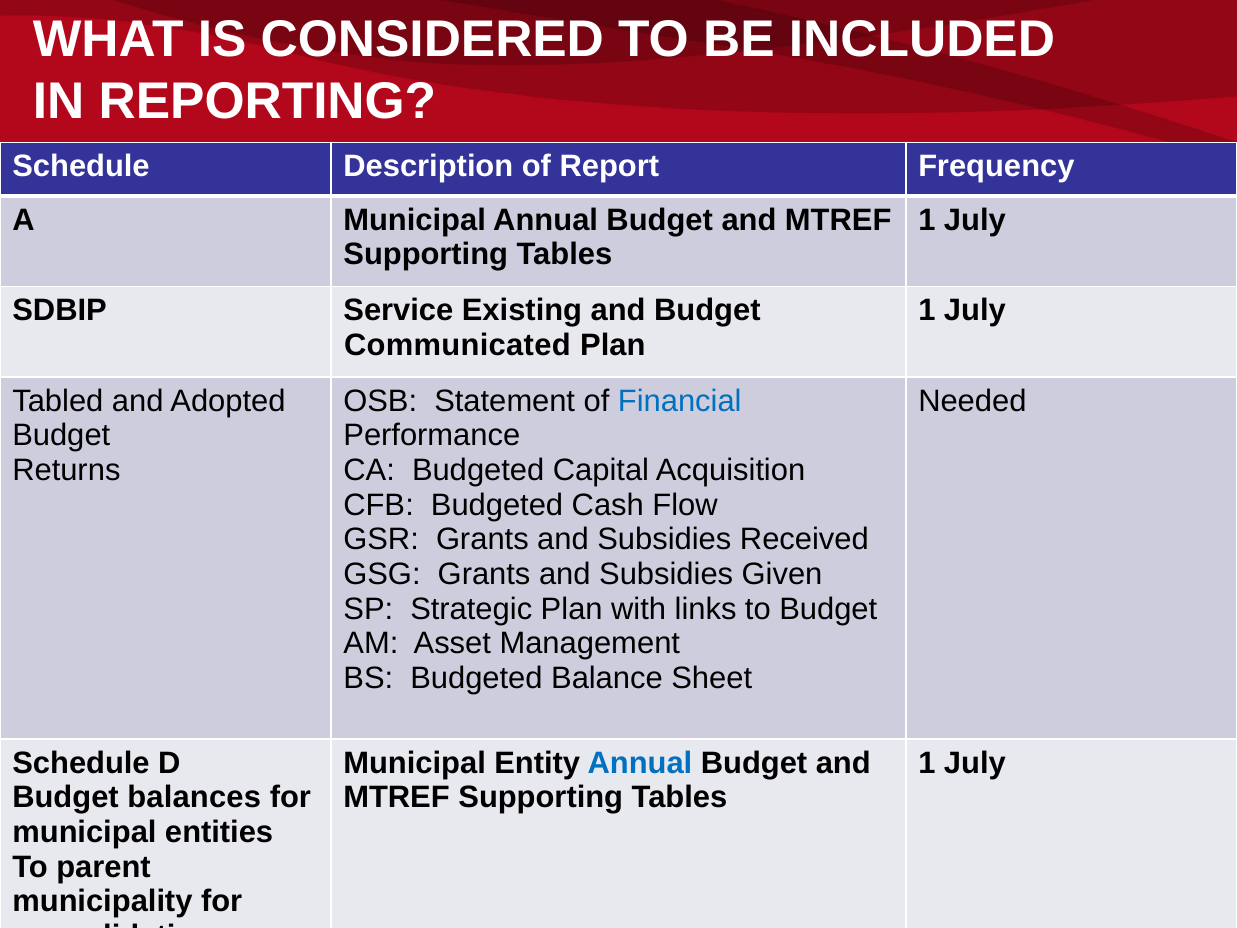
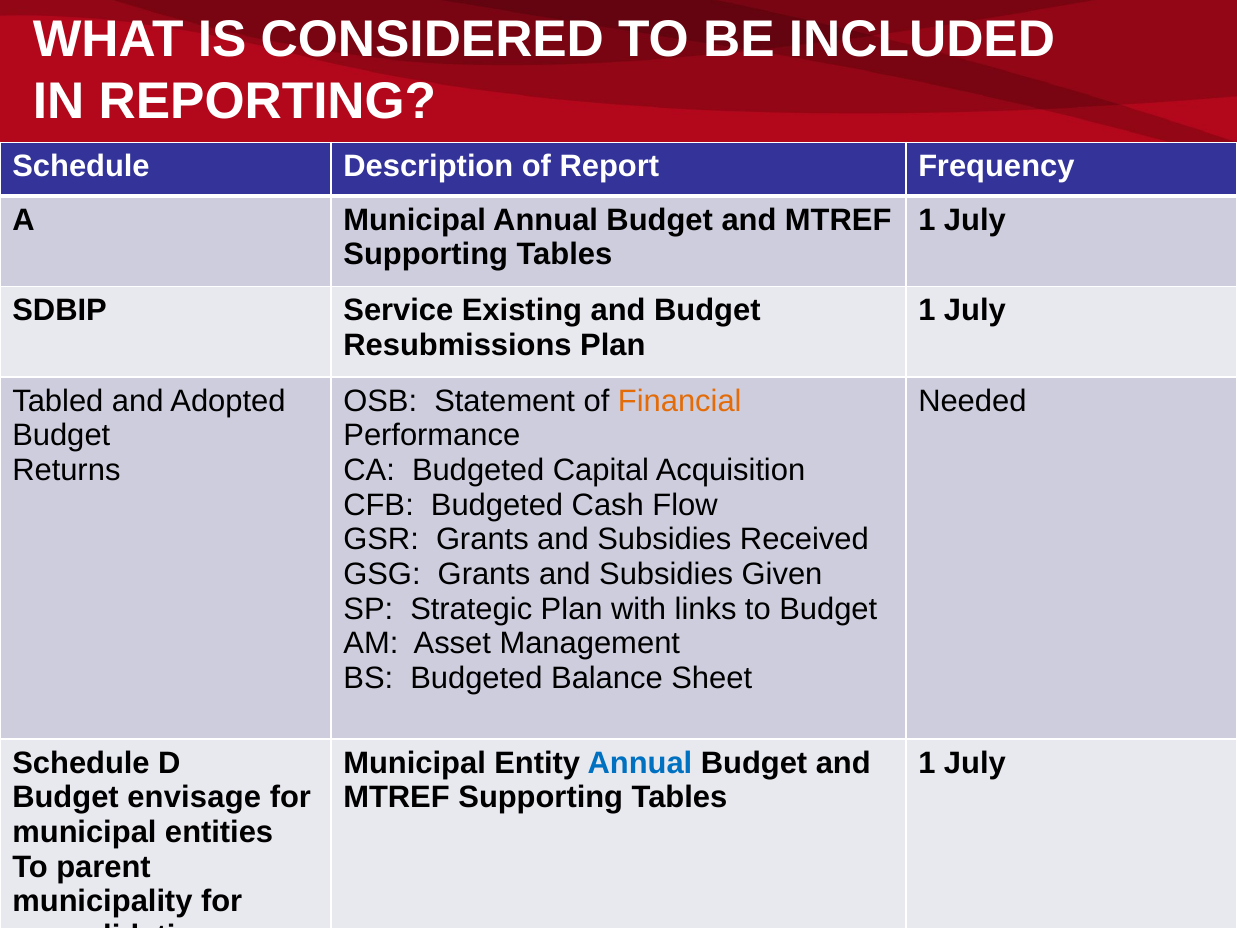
Communicated: Communicated -> Resubmissions (457, 345)
Financial colour: blue -> orange (680, 401)
balances: balances -> envisage (194, 797)
